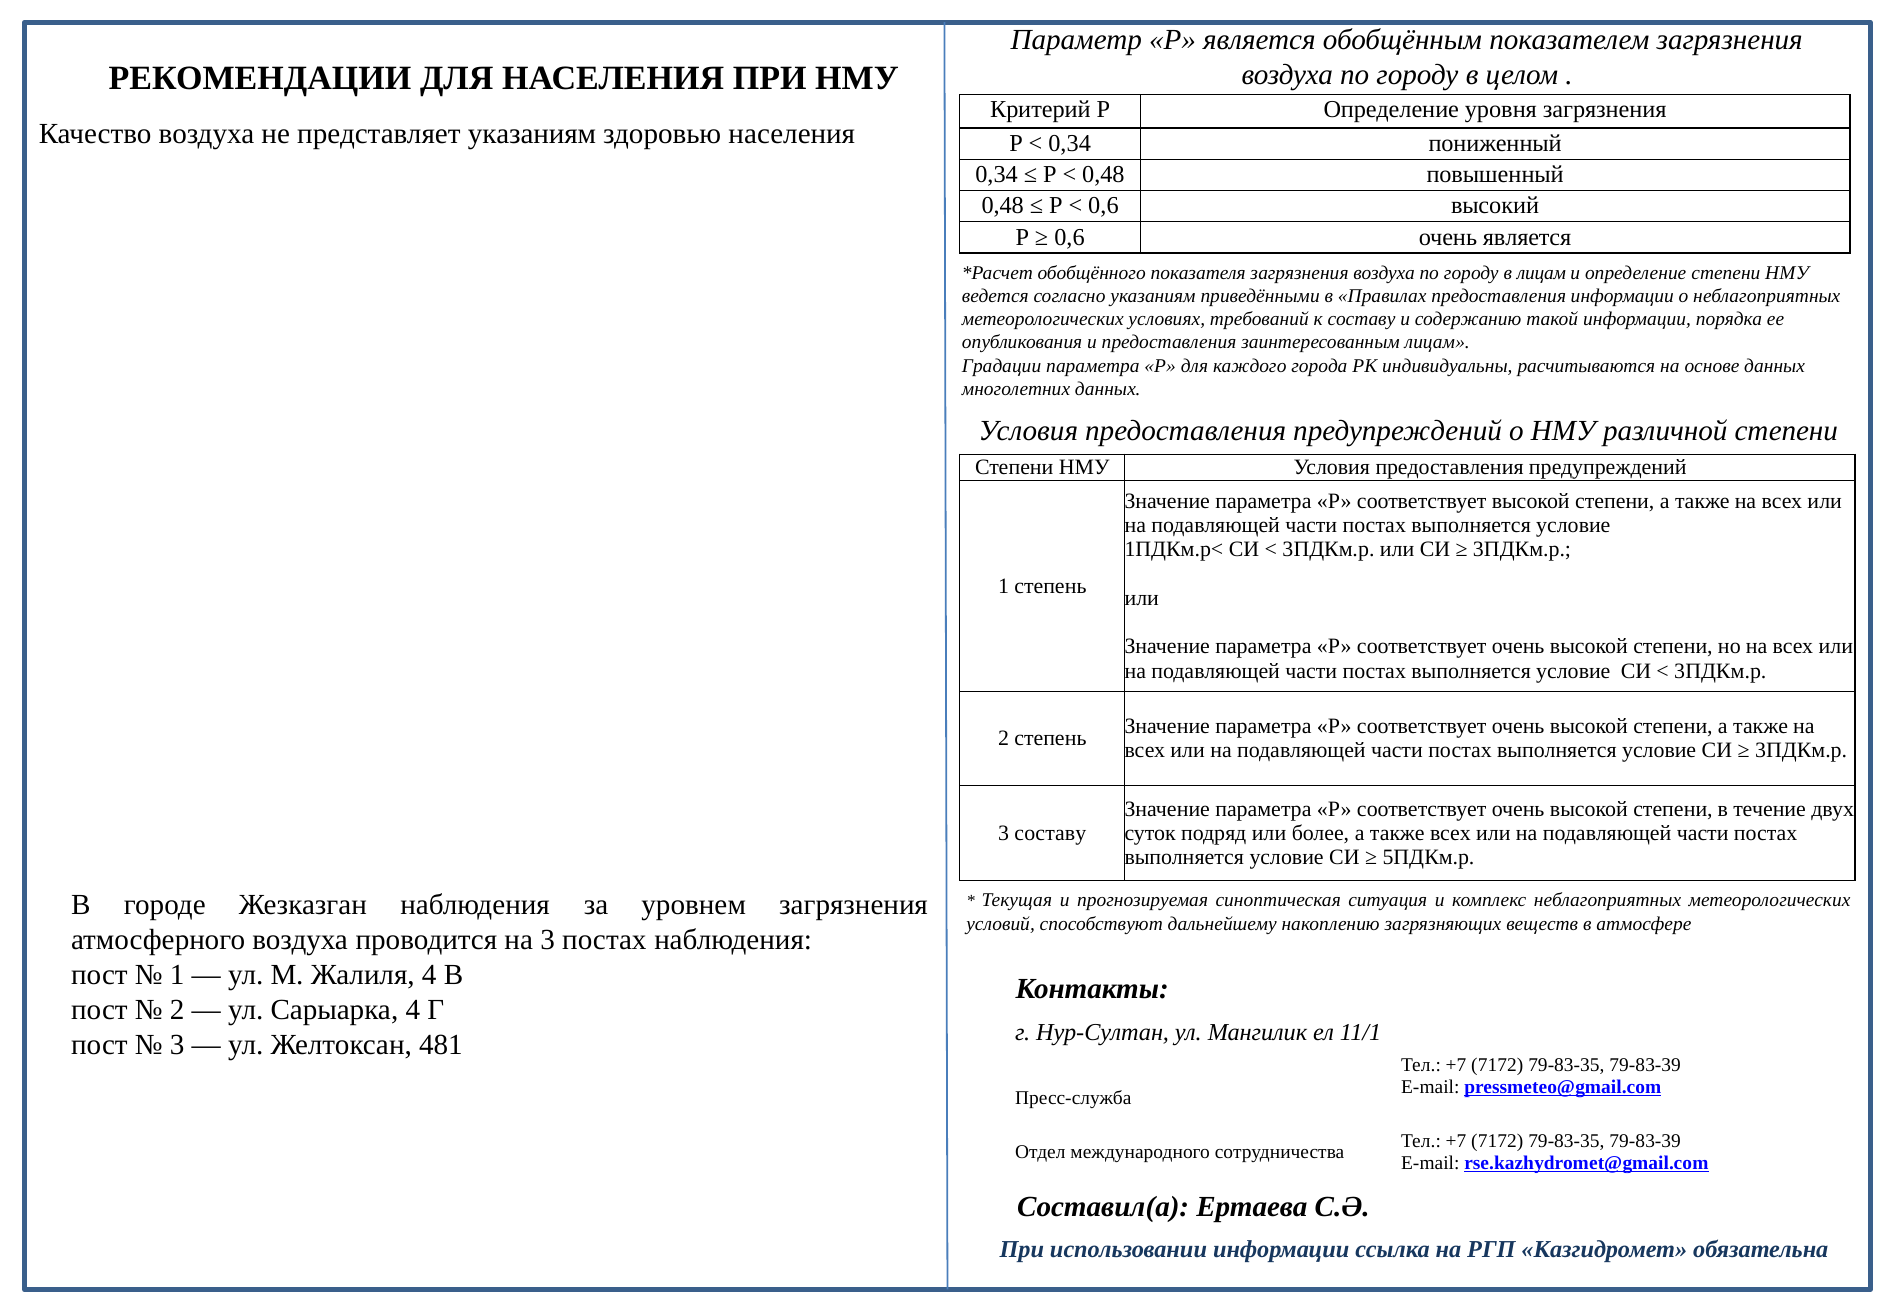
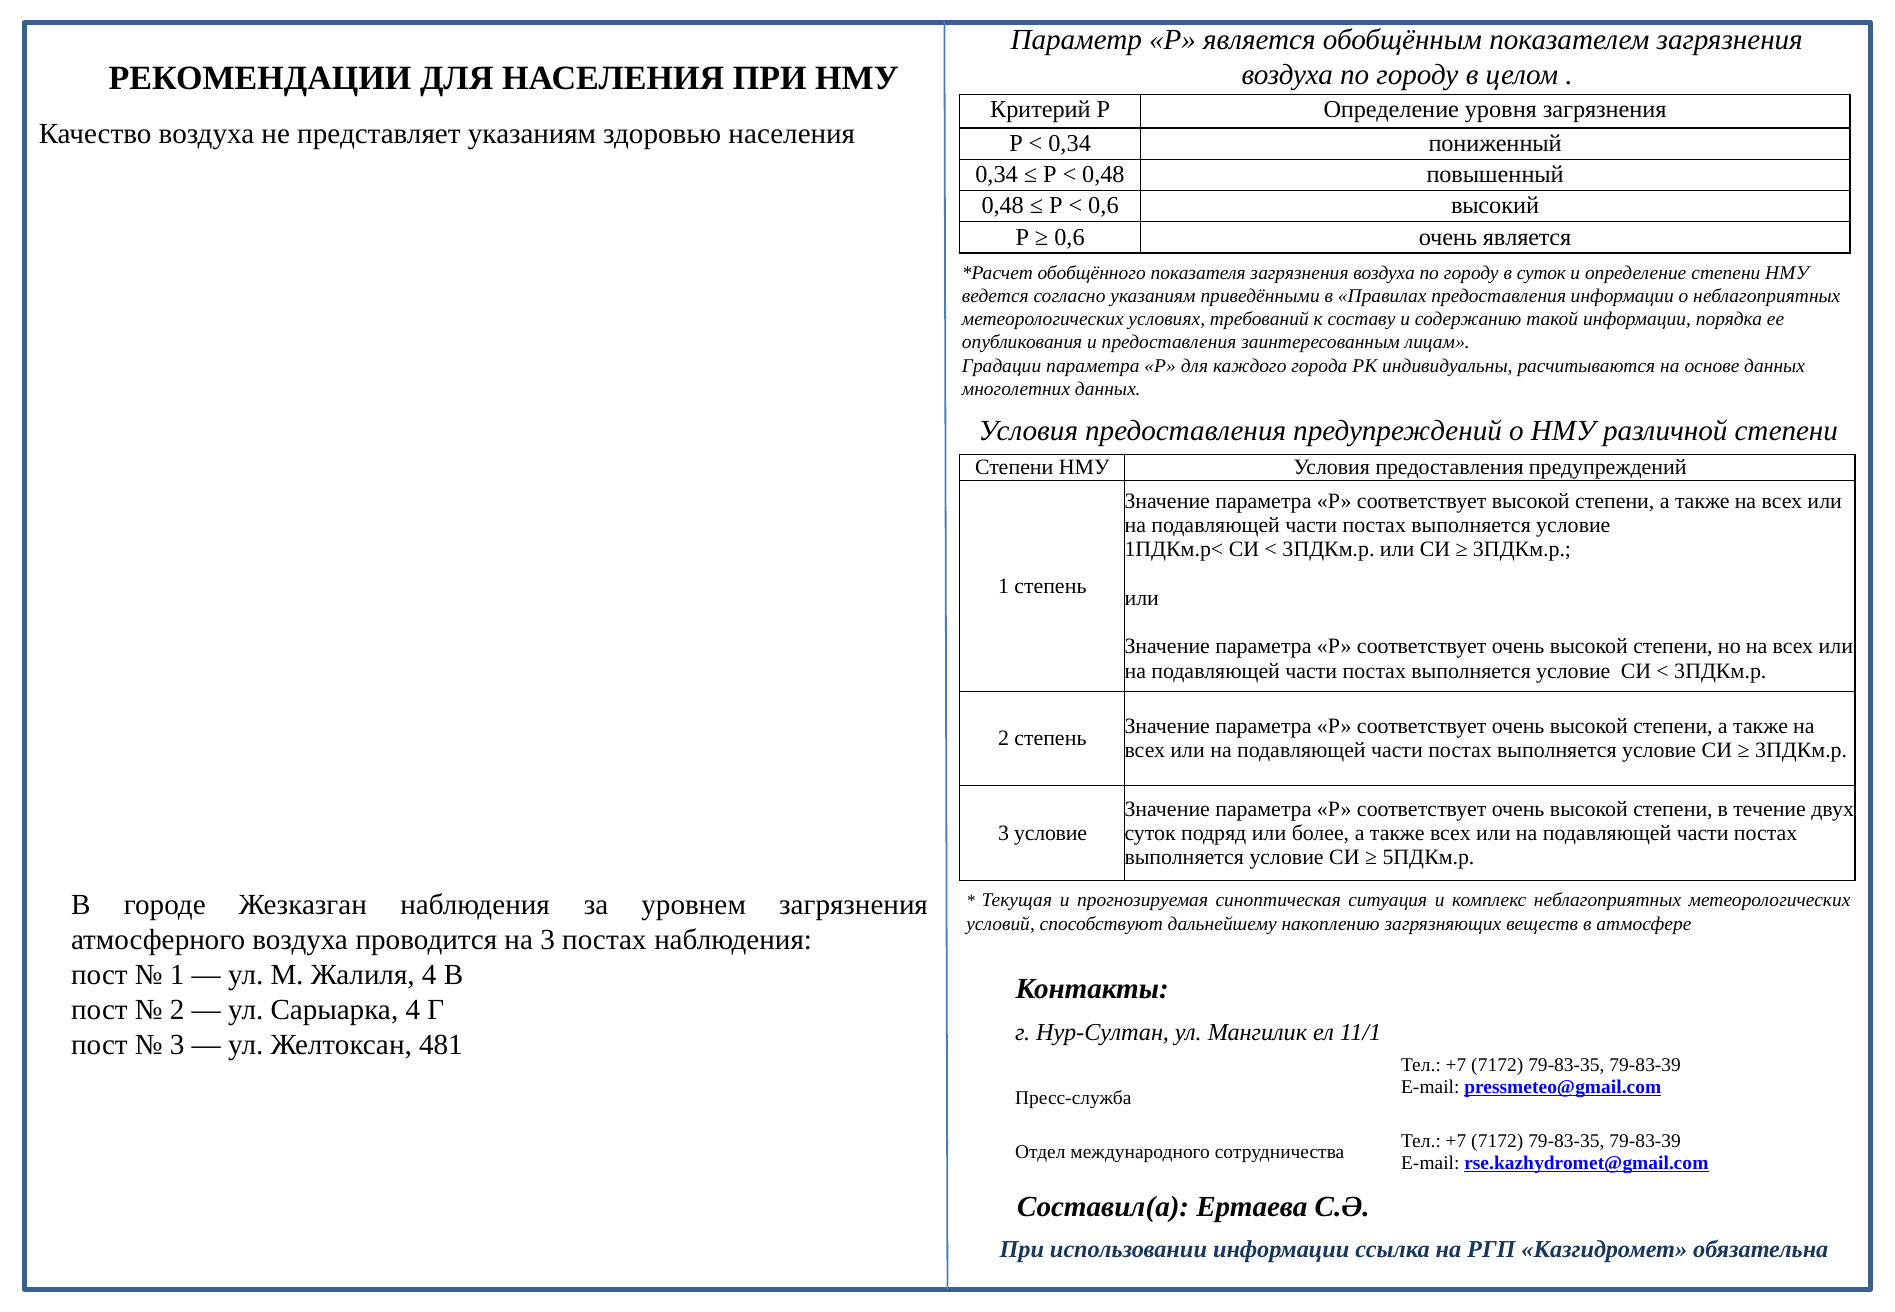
в лицам: лицам -> суток (1541, 273)
3 составу: составу -> условие (1051, 833)
